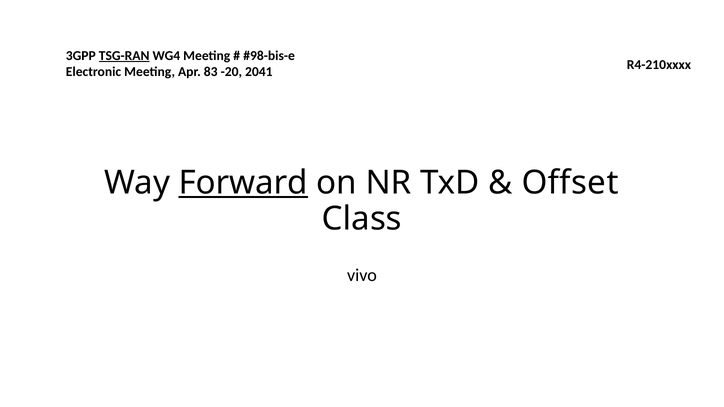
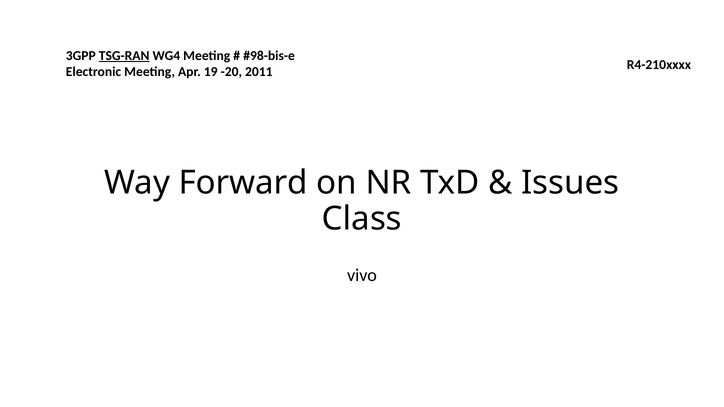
83: 83 -> 19 (211, 72)
2041: 2041 -> 2011 (259, 72)
Forward underline: present -> none (243, 183)
Offset: Offset -> Issues (570, 183)
